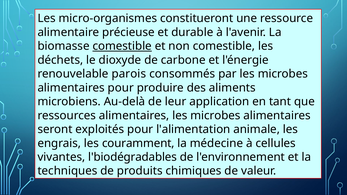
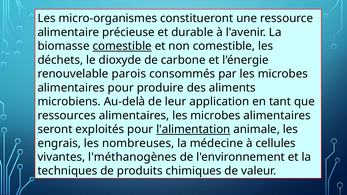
l'alimentation underline: none -> present (193, 129)
couramment: couramment -> nombreuses (138, 143)
l'biodégradables: l'biodégradables -> l'méthanogènes (132, 157)
